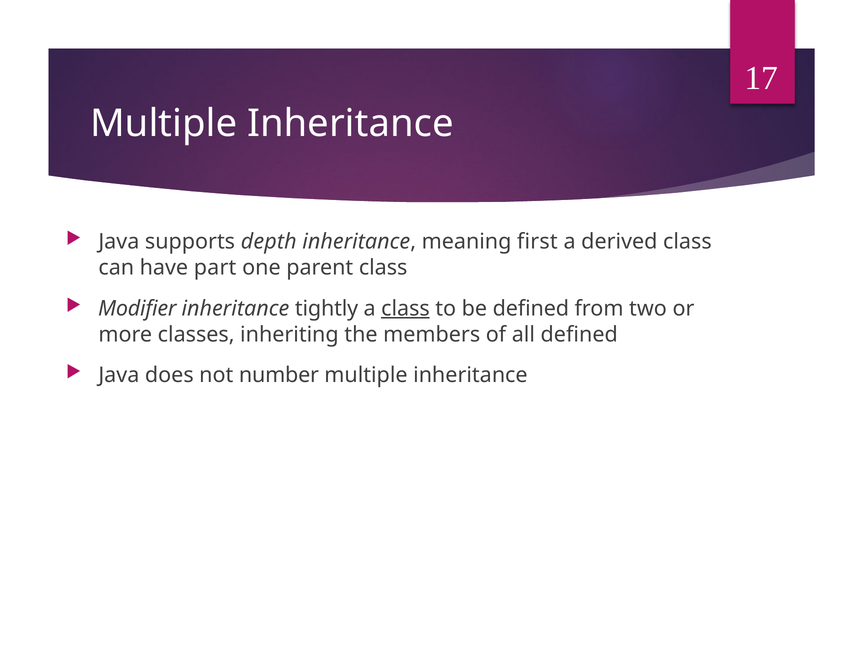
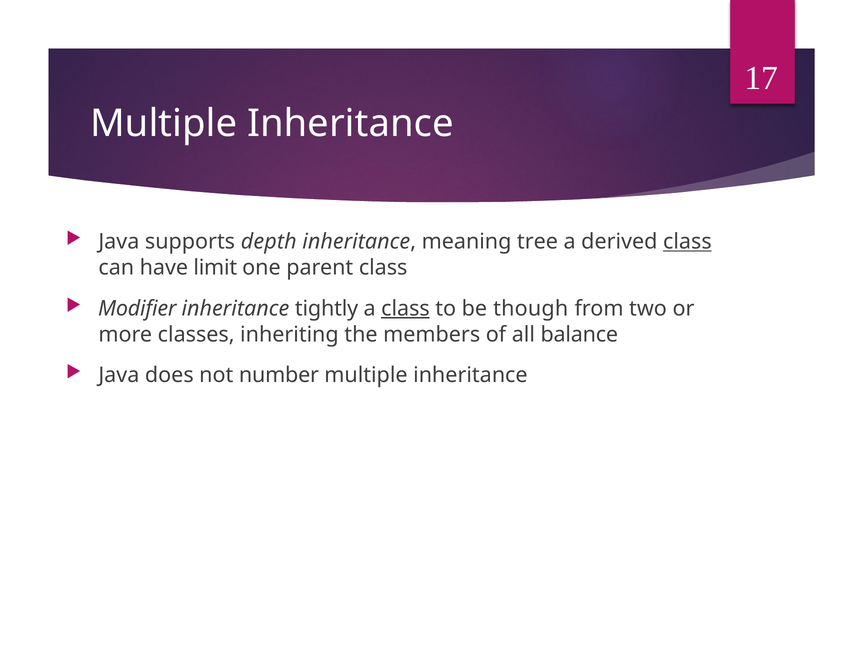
first: first -> tree (537, 241)
class underline: none -> present (687, 241)
part: part -> limit (215, 267)
be defined: defined -> though (531, 308)
all defined: defined -> balance (579, 334)
